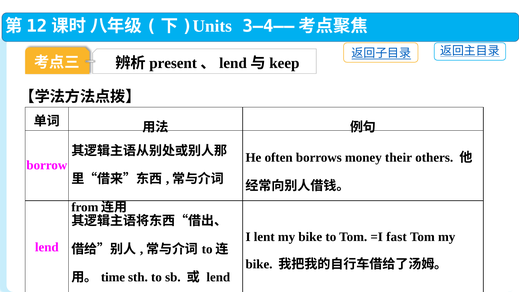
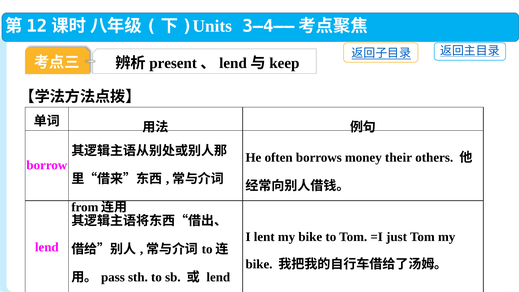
fast: fast -> just (397, 237)
time: time -> pass (113, 277)
